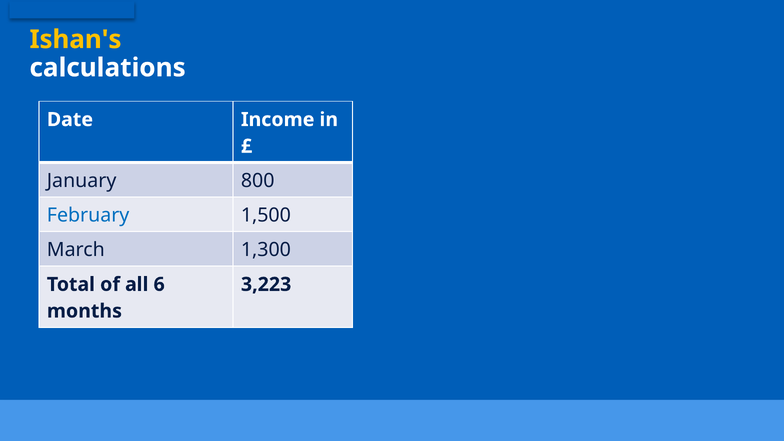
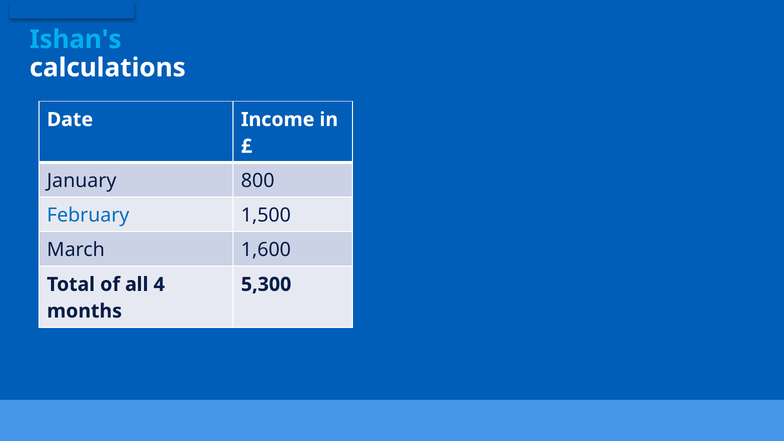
Ishan's colour: yellow -> light blue (75, 39)
1,300: 1,300 -> 1,600 (266, 250)
6: 6 -> 4 (159, 284)
3,223: 3,223 -> 5,300 (266, 284)
